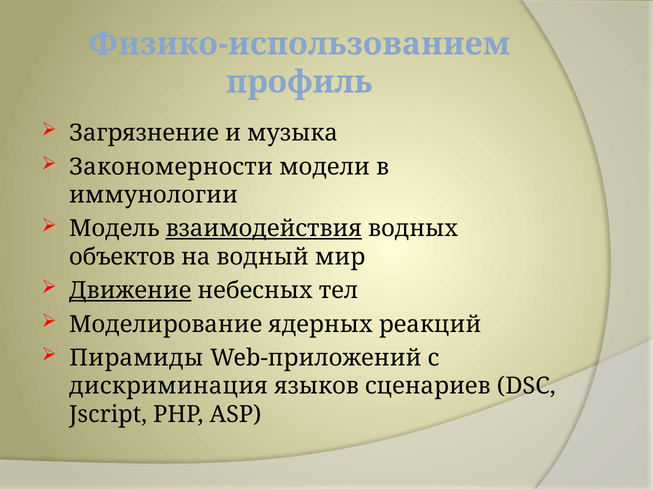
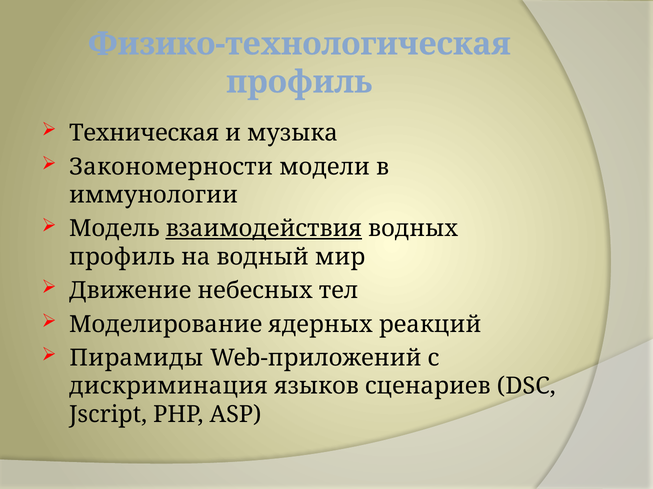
Физико-использованием: Физико-использованием -> Физико-технологическая (299, 44)
Загрязнение: Загрязнение -> Техническая (144, 133)
объектов: объектов -> профиль (122, 257)
Движение underline: present -> none (130, 291)
